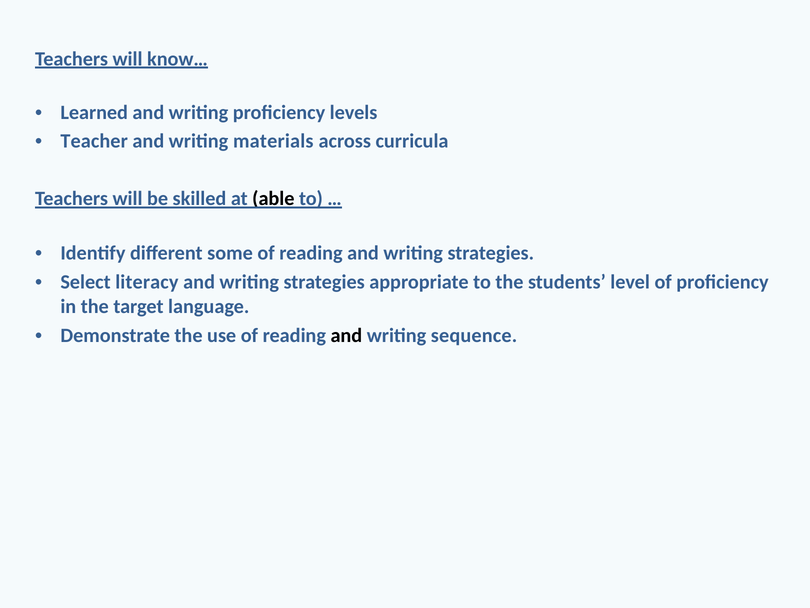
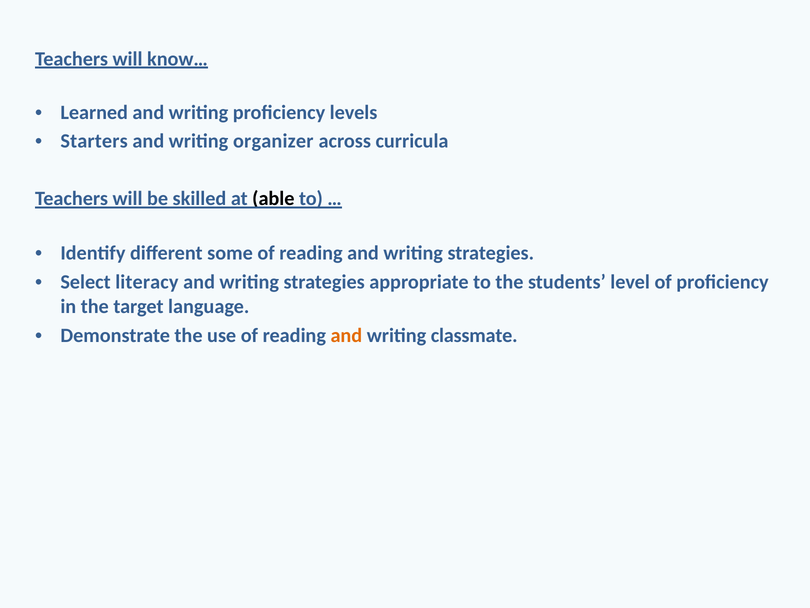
Teacher: Teacher -> Starters (94, 141)
materials: materials -> organizer (273, 141)
and colour: black -> orange (346, 335)
sequence: sequence -> classmate (474, 335)
